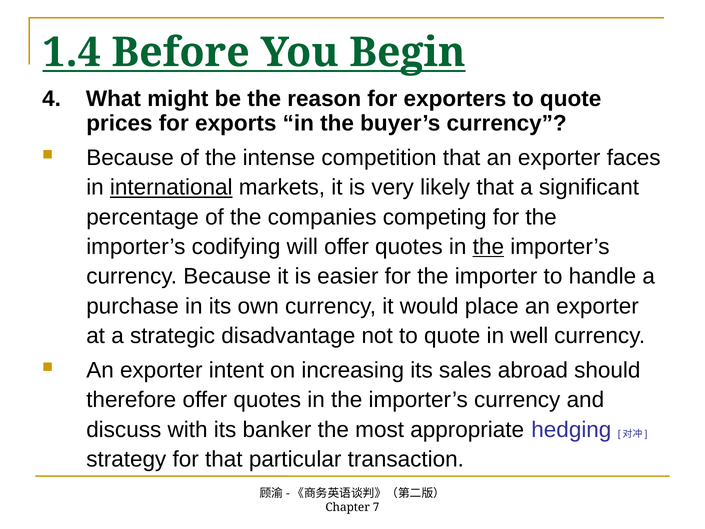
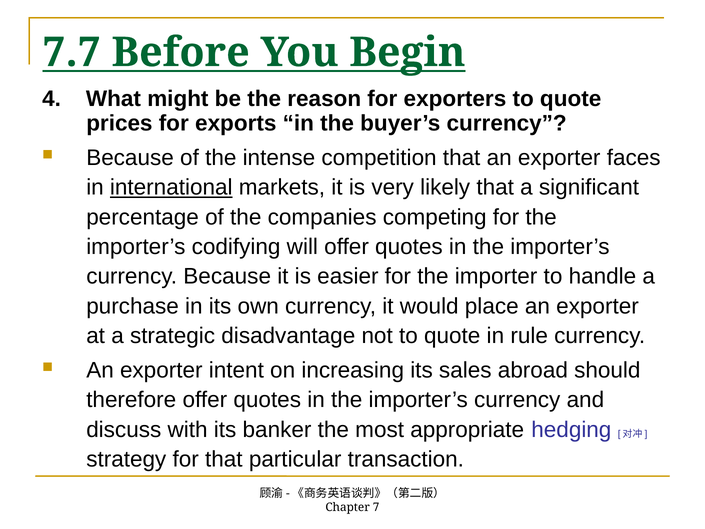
1.4: 1.4 -> 7.7 (72, 53)
the underline: present -> none (488, 247)
well: well -> rule (529, 336)
